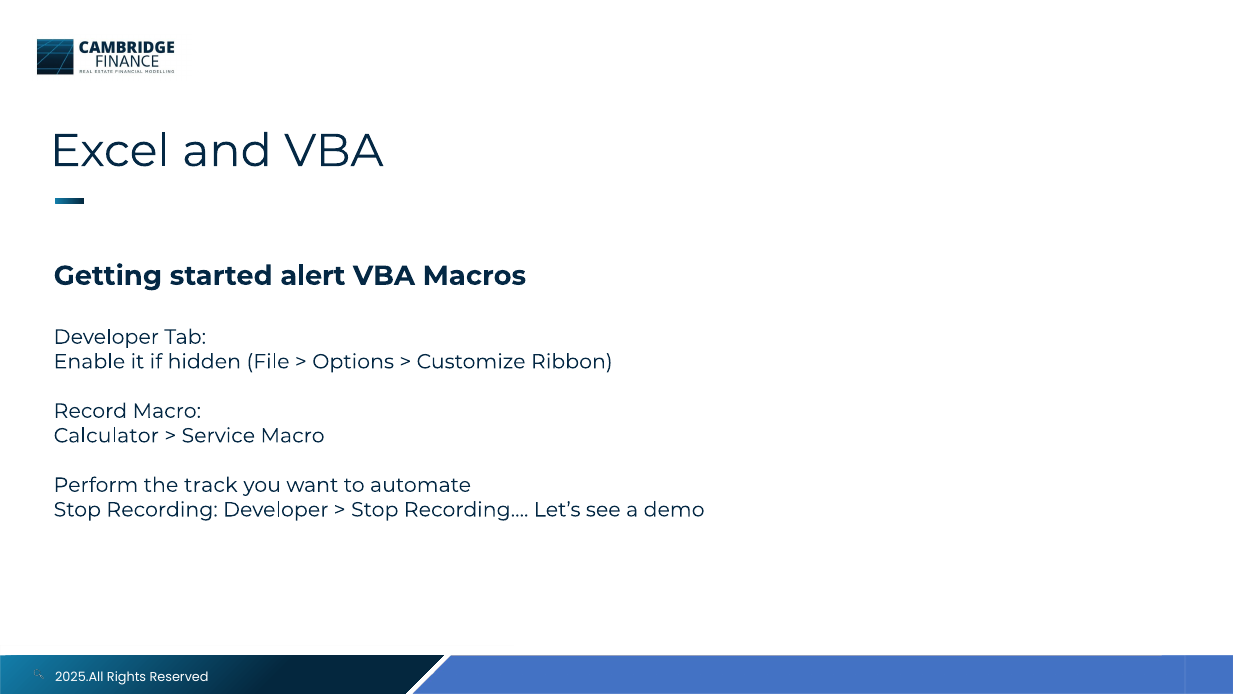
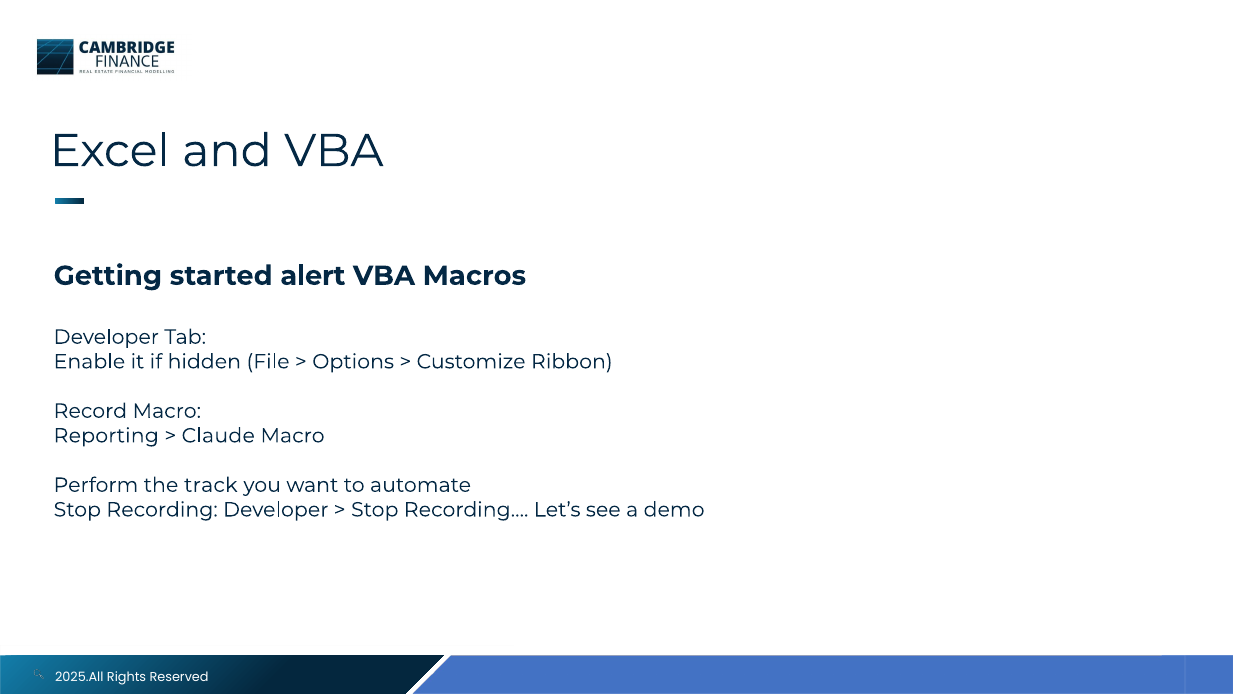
Calculator: Calculator -> Reporting (106, 435)
Service: Service -> Claude (218, 435)
